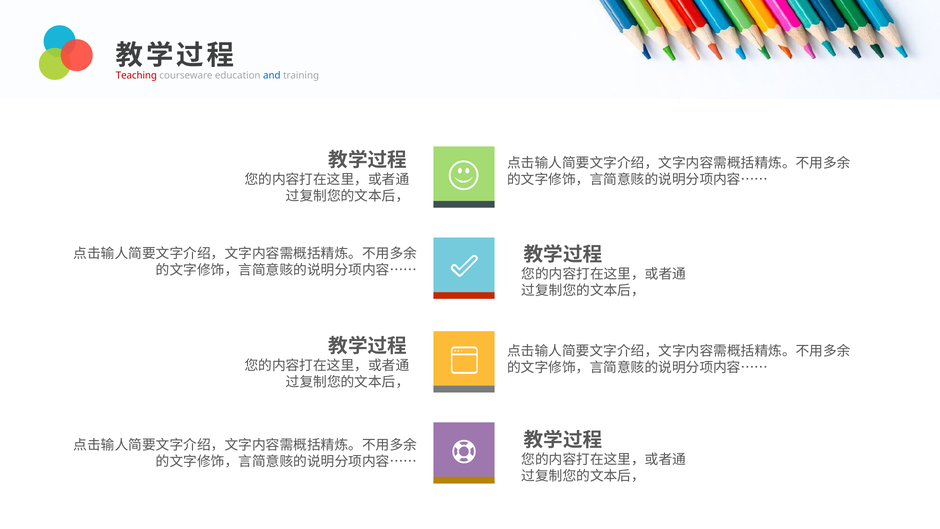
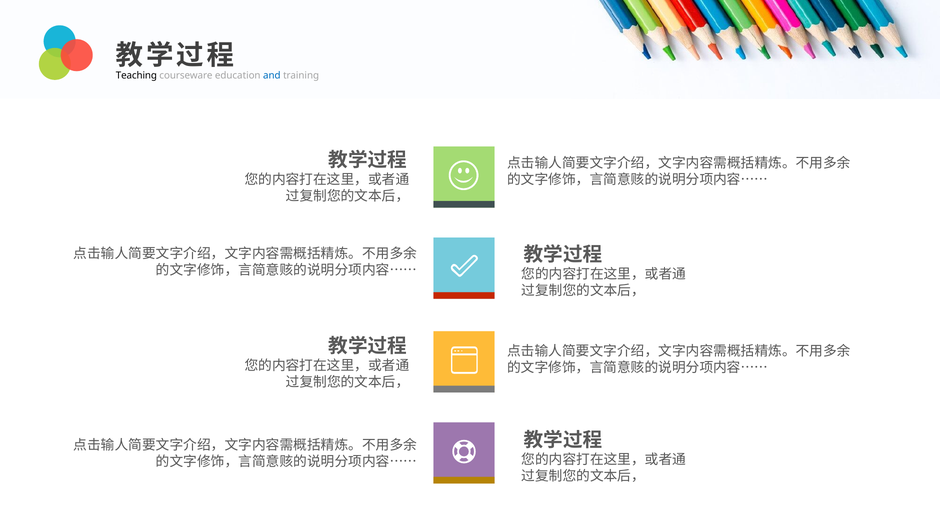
Teaching colour: red -> black (136, 75)
